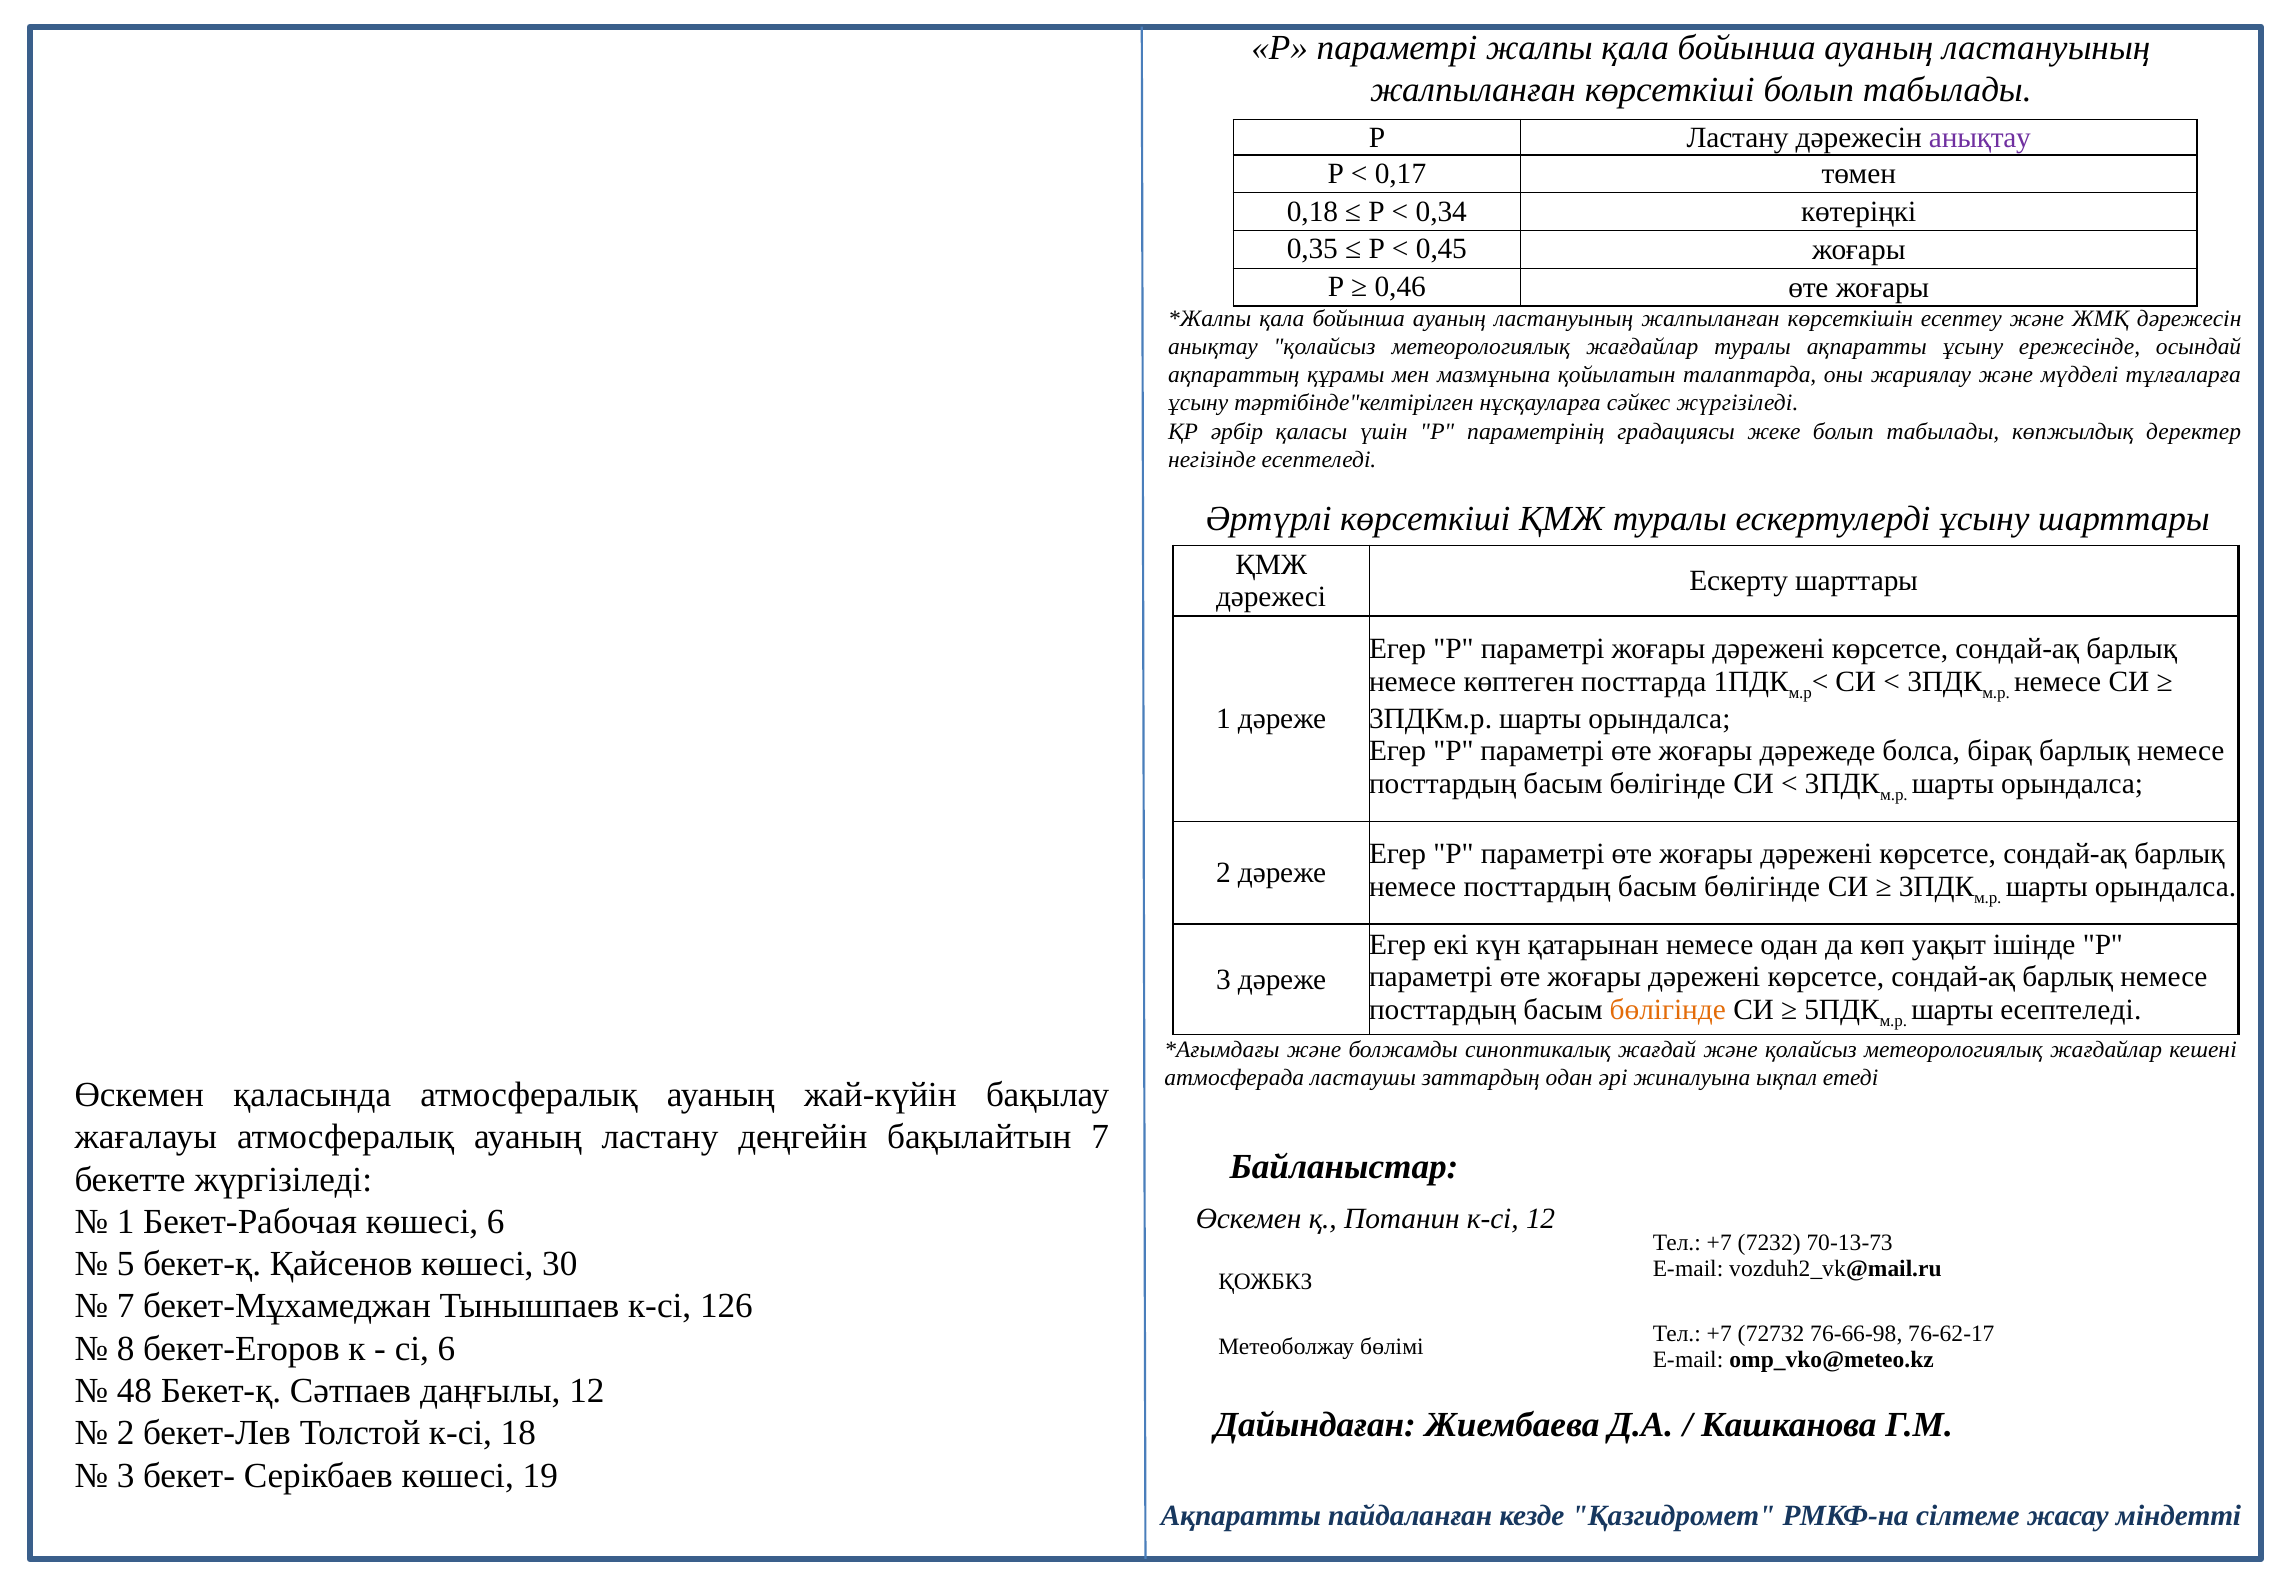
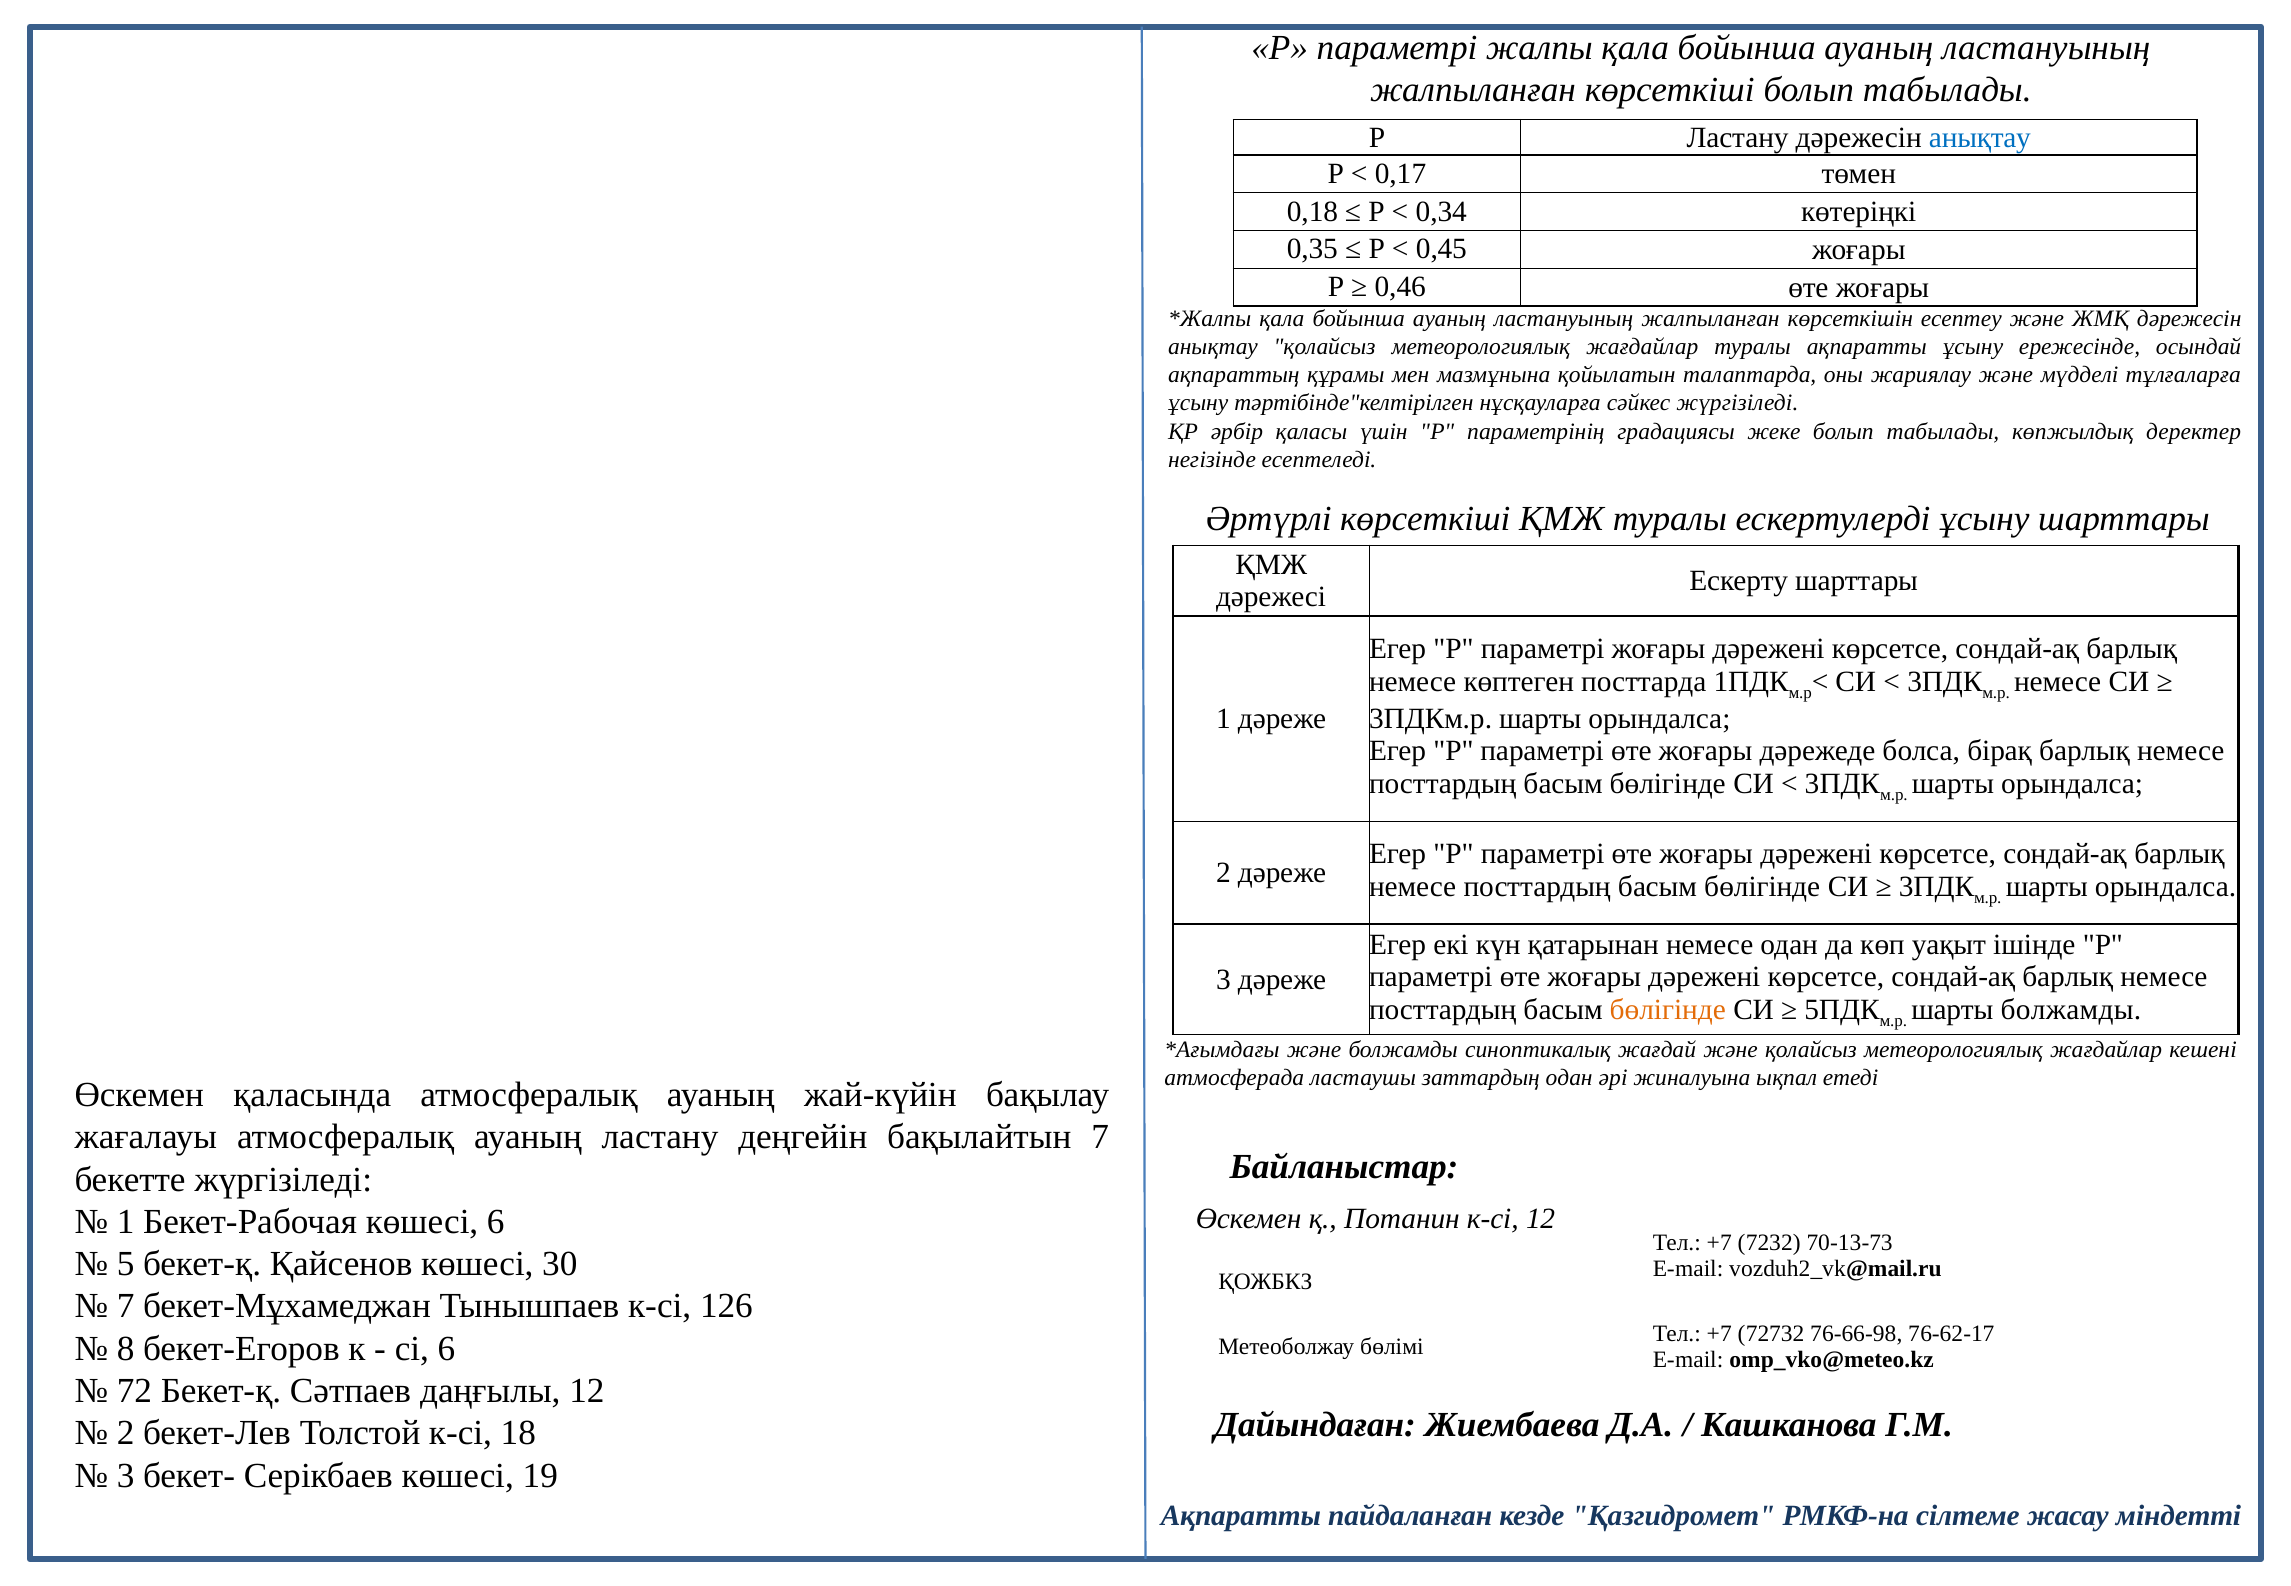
анықтау colour: purple -> blue (1980, 137)
шарты есептеледі: есептеледі -> болжамды (2071, 1010)
48: 48 -> 72 (134, 1391)
